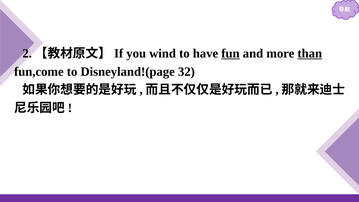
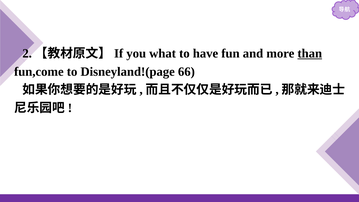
wind: wind -> what (163, 53)
fun underline: present -> none (230, 53)
32: 32 -> 66 (186, 72)
